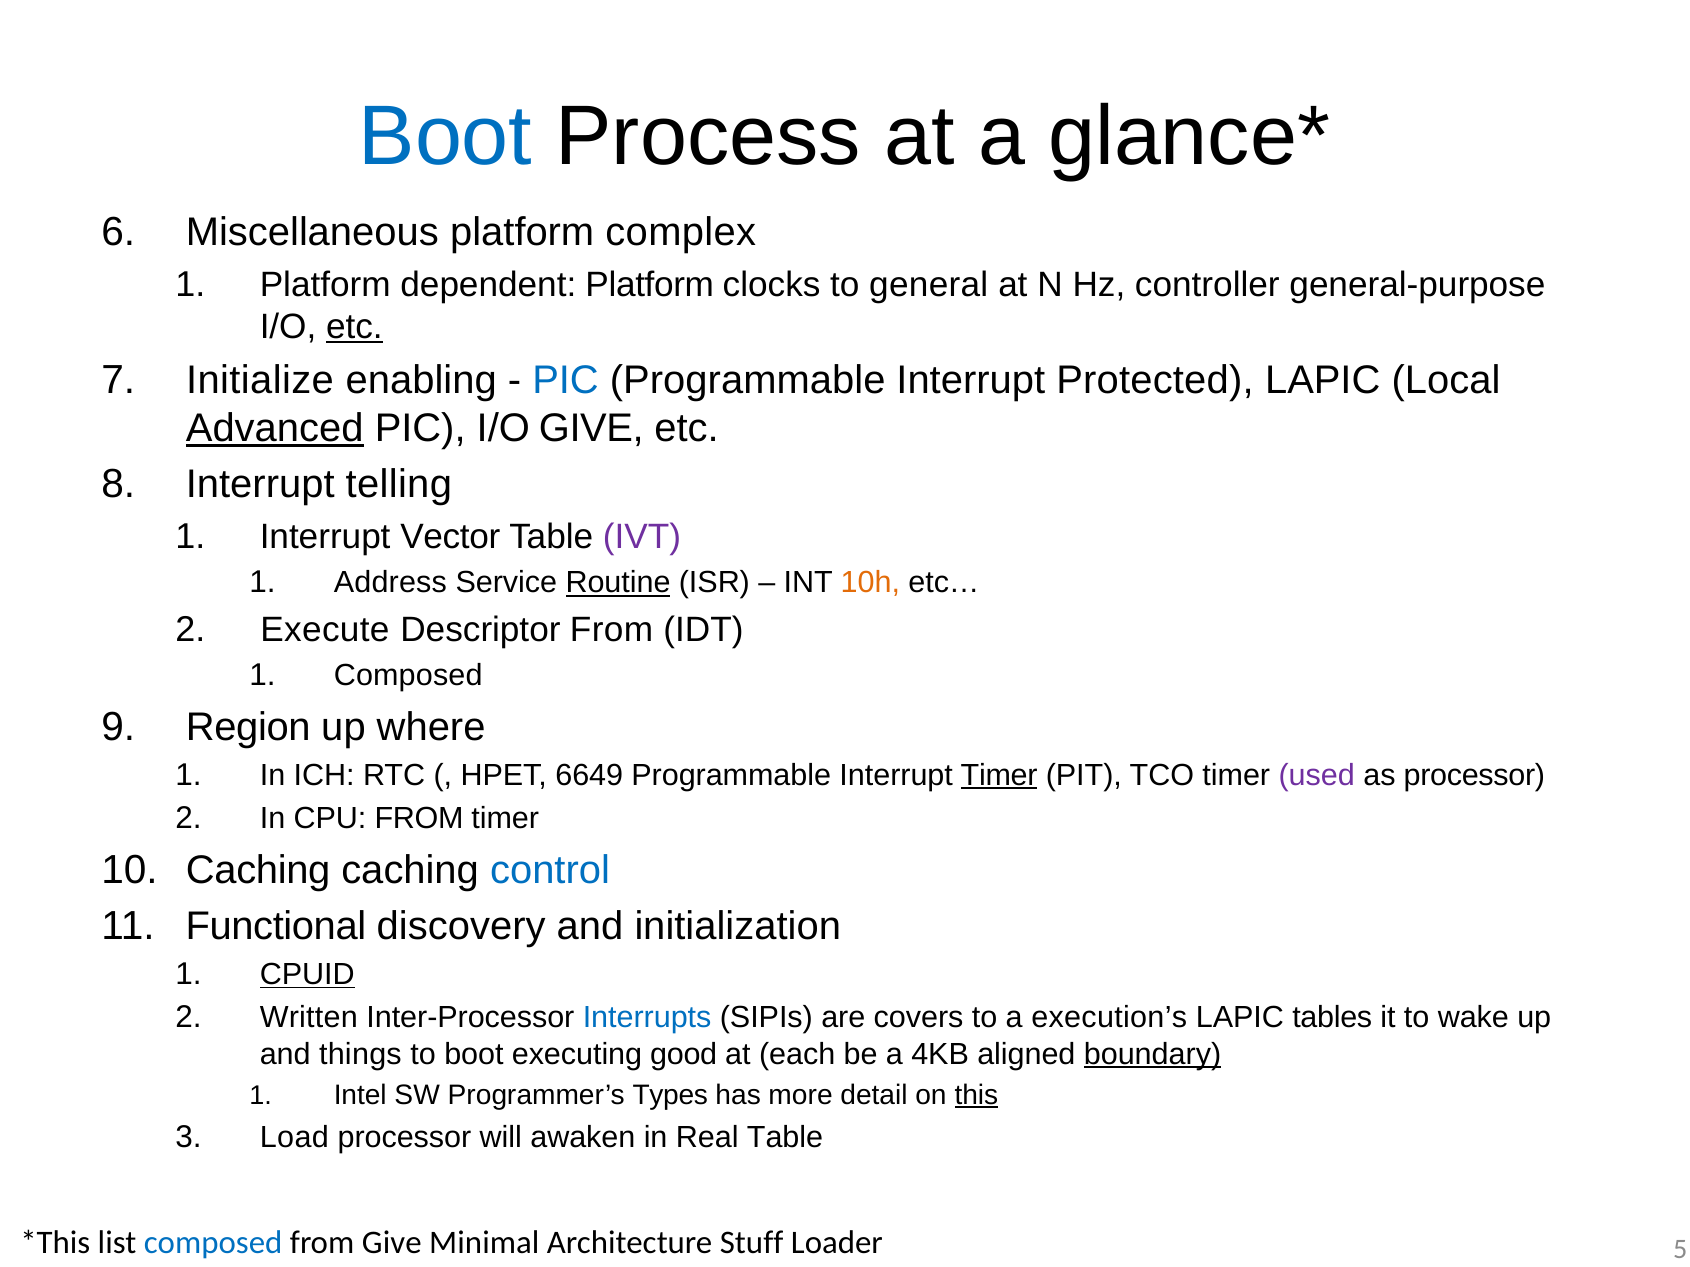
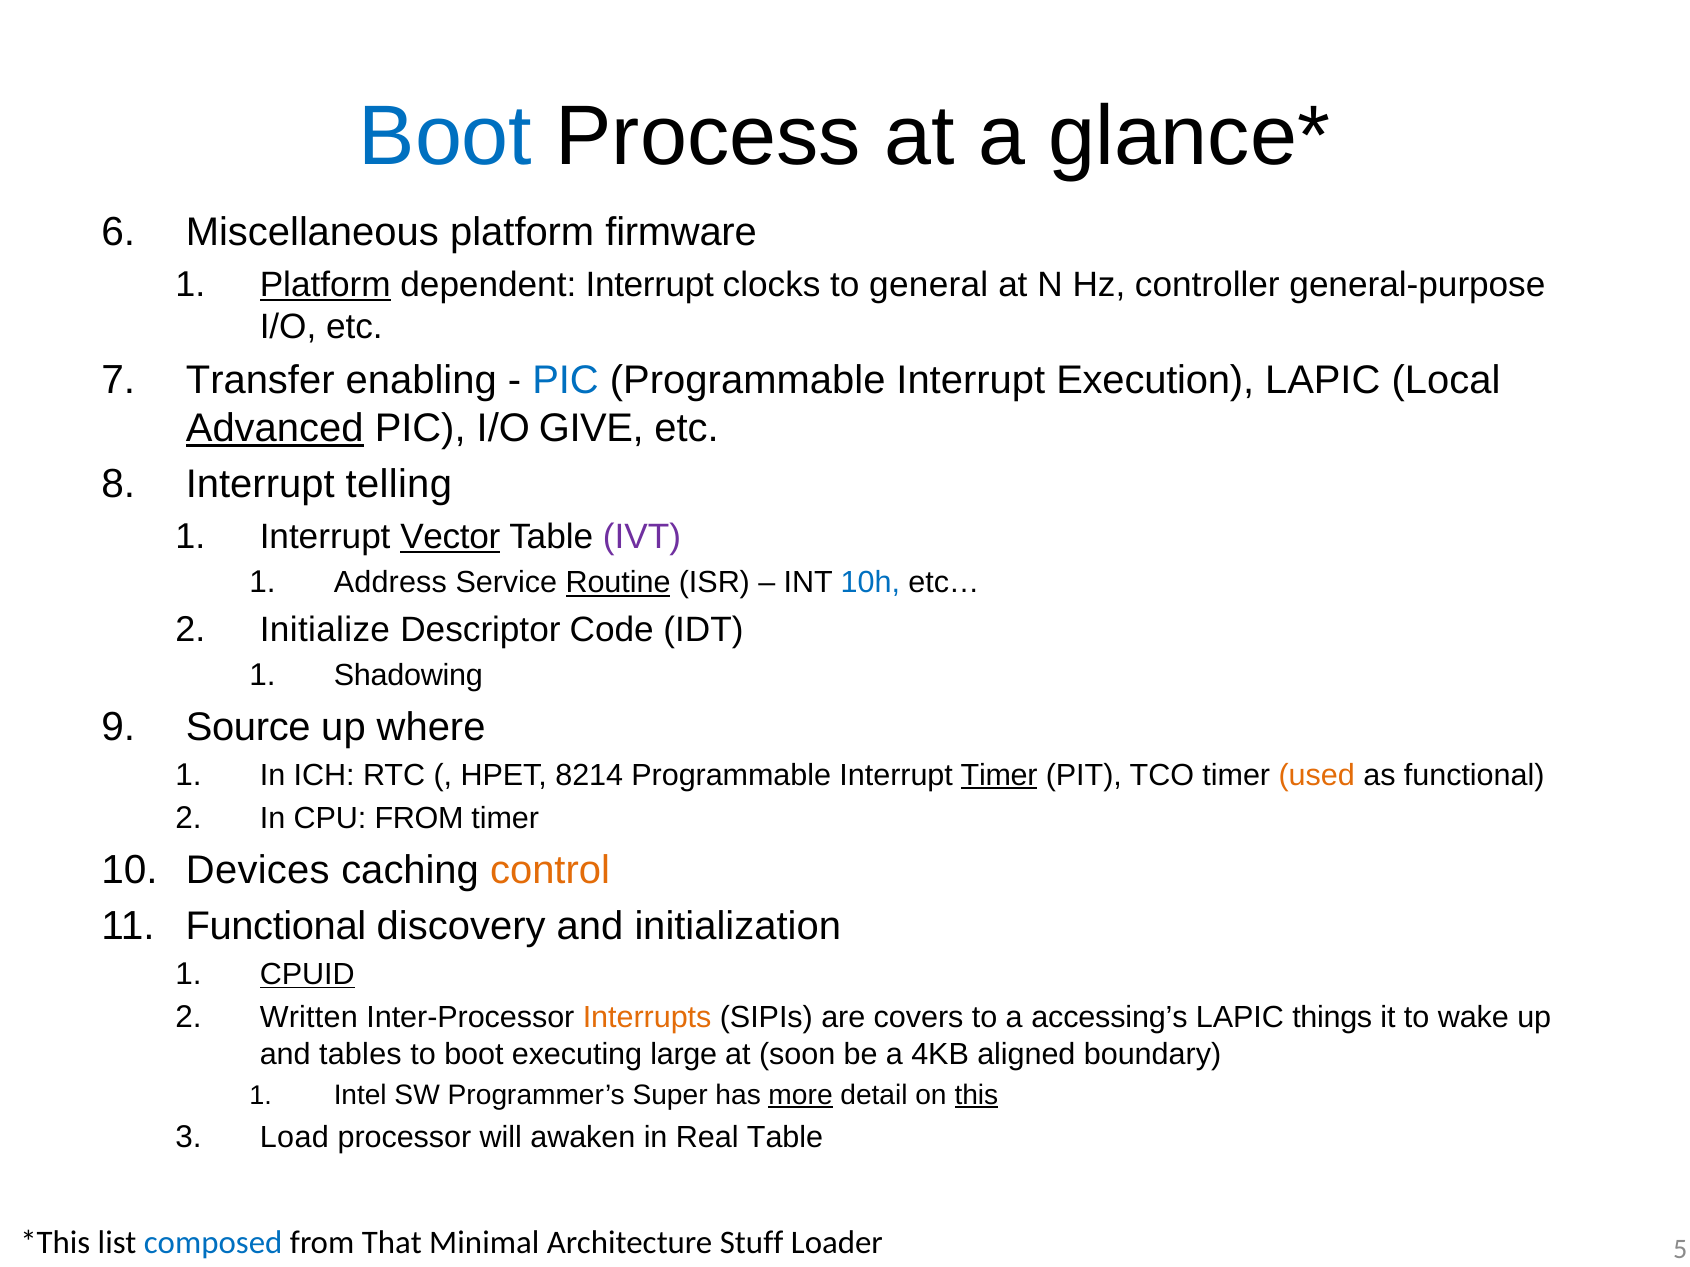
complex: complex -> firmware (681, 232)
Platform underline: none -> present (325, 285)
dependent Platform: Platform -> Interrupt (650, 285)
etc underline: present -> none (354, 327)
Initialize: Initialize -> Transfer (260, 381)
Protected: Protected -> Execution (1155, 381)
Vector underline: none -> present (450, 537)
10h colour: orange -> blue (870, 583)
Execute: Execute -> Initialize (325, 630)
Descriptor From: From -> Code (612, 630)
Composed: Composed -> Shadowing (408, 676)
Region: Region -> Source (248, 727)
6649: 6649 -> 8214 (589, 776)
used colour: purple -> orange (1317, 776)
as processor: processor -> functional (1474, 776)
Caching: Caching -> Devices (258, 870)
control colour: blue -> orange (550, 870)
Interrupts colour: blue -> orange (647, 1018)
execution’s: execution’s -> accessing’s (1109, 1018)
tables: tables -> things (1332, 1018)
things: things -> tables (360, 1055)
good: good -> large (684, 1055)
each: each -> soon (797, 1055)
boundary underline: present -> none (1153, 1055)
Types: Types -> Super (670, 1095)
more underline: none -> present (801, 1095)
from Give: Give -> That (392, 1243)
